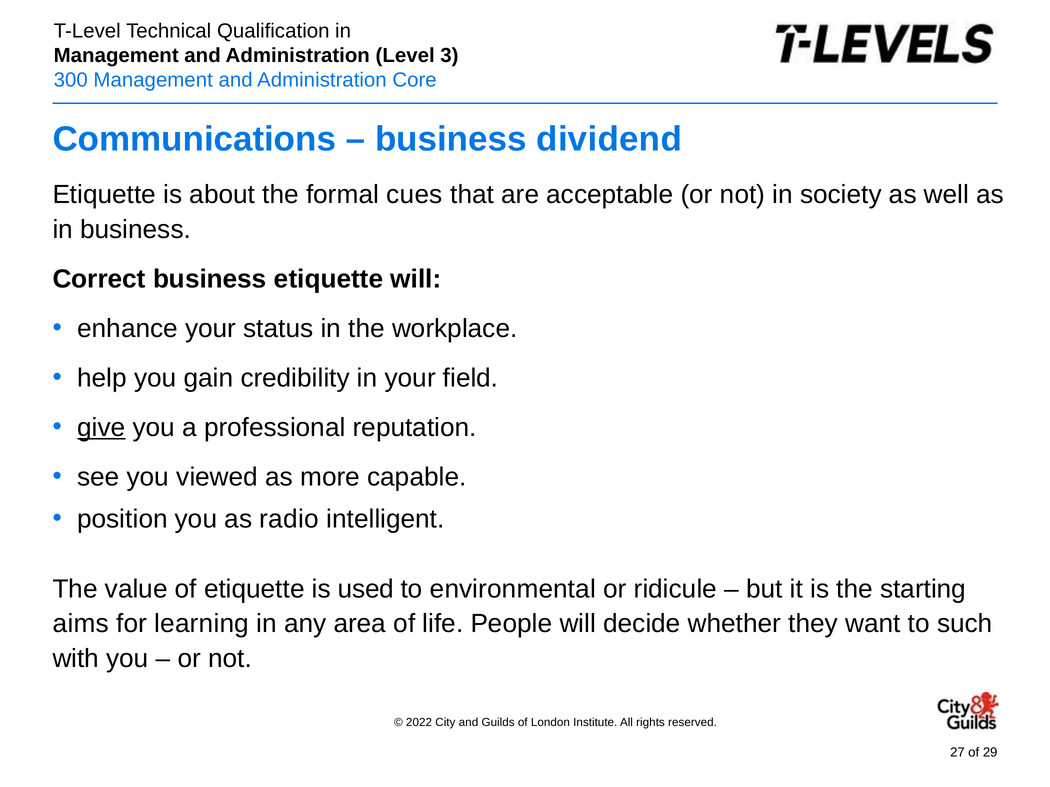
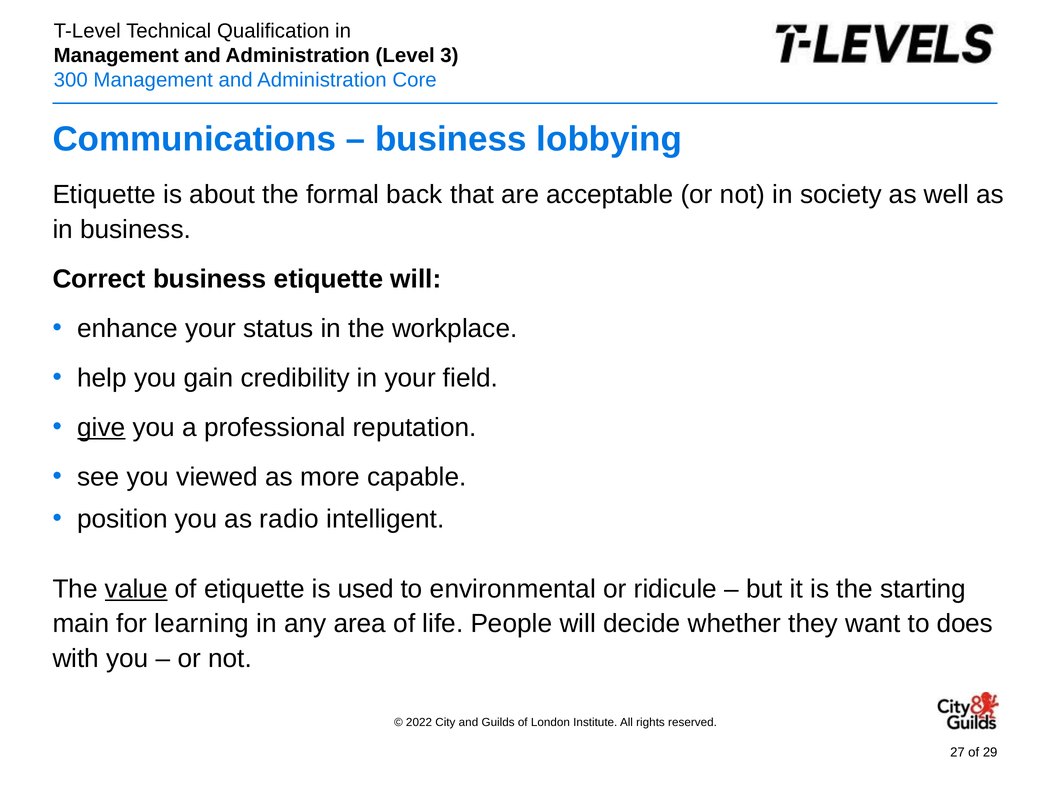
dividend: dividend -> lobbying (609, 139)
cues: cues -> back (414, 195)
value underline: none -> present (136, 589)
aims: aims -> main (81, 624)
such: such -> does (965, 624)
